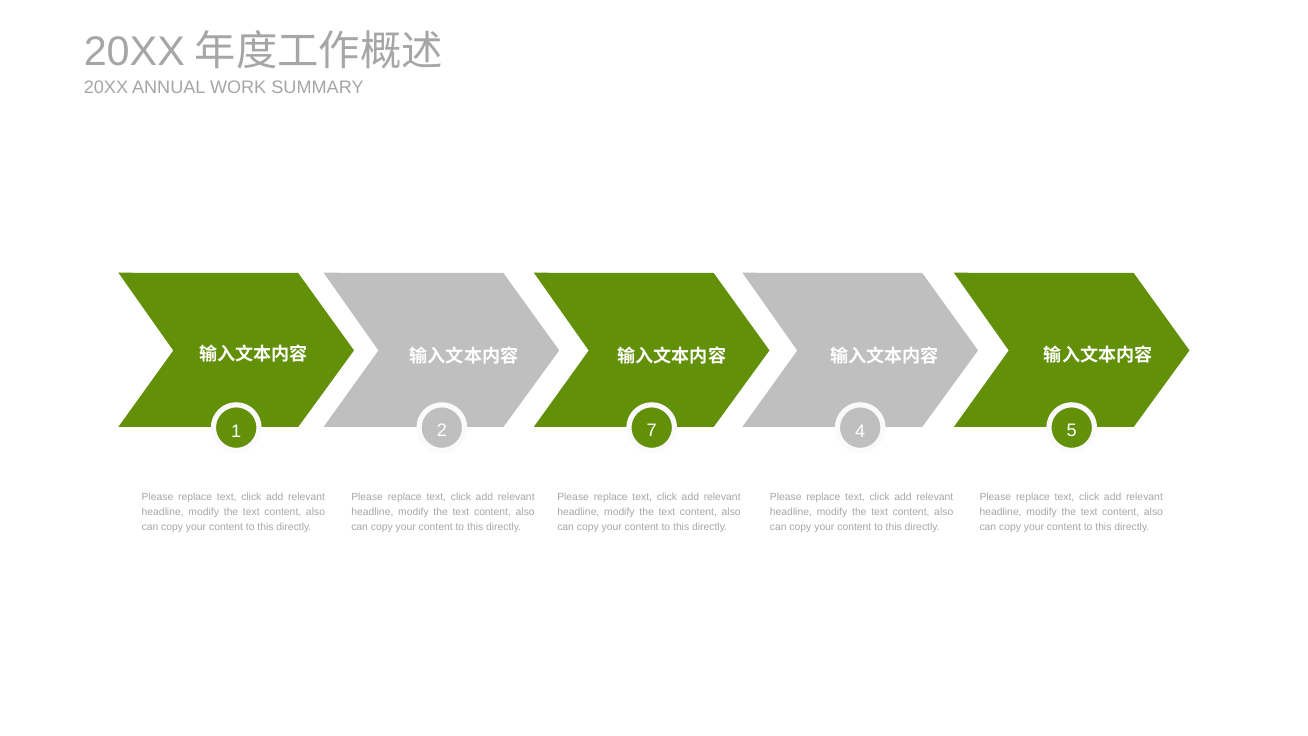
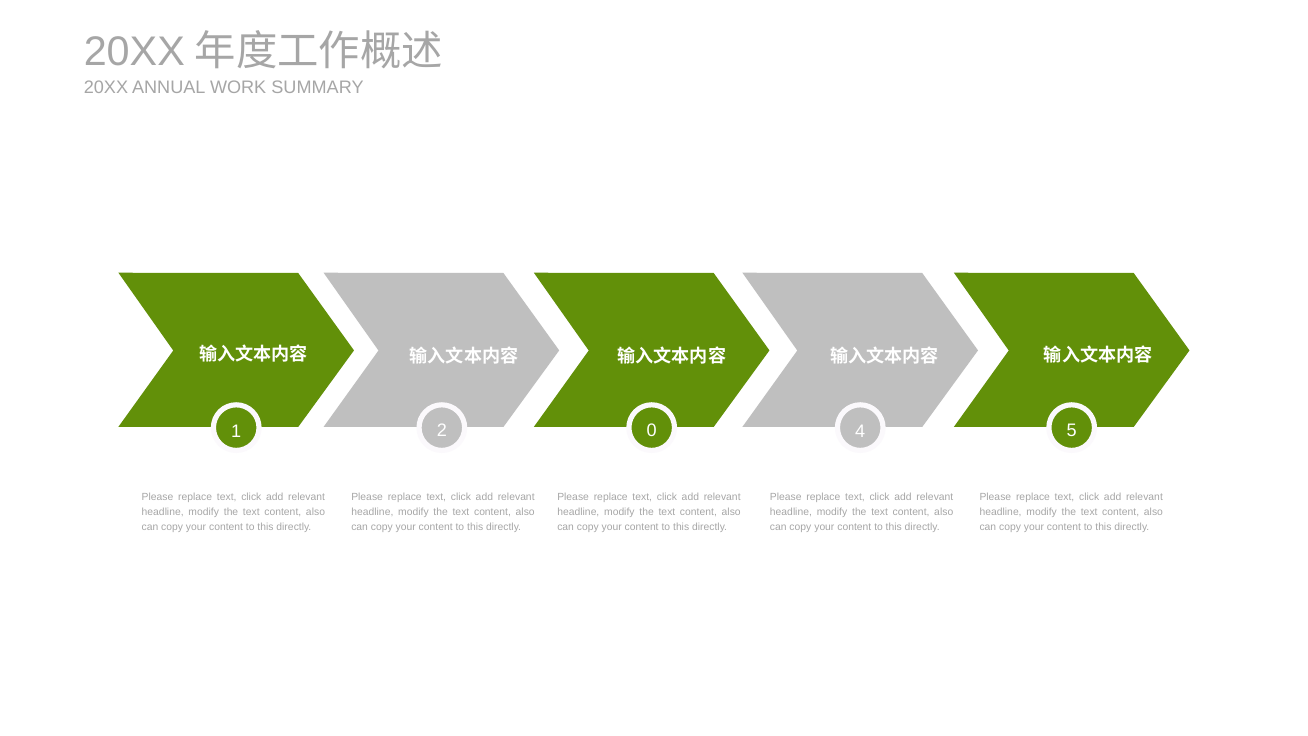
7: 7 -> 0 (652, 431)
